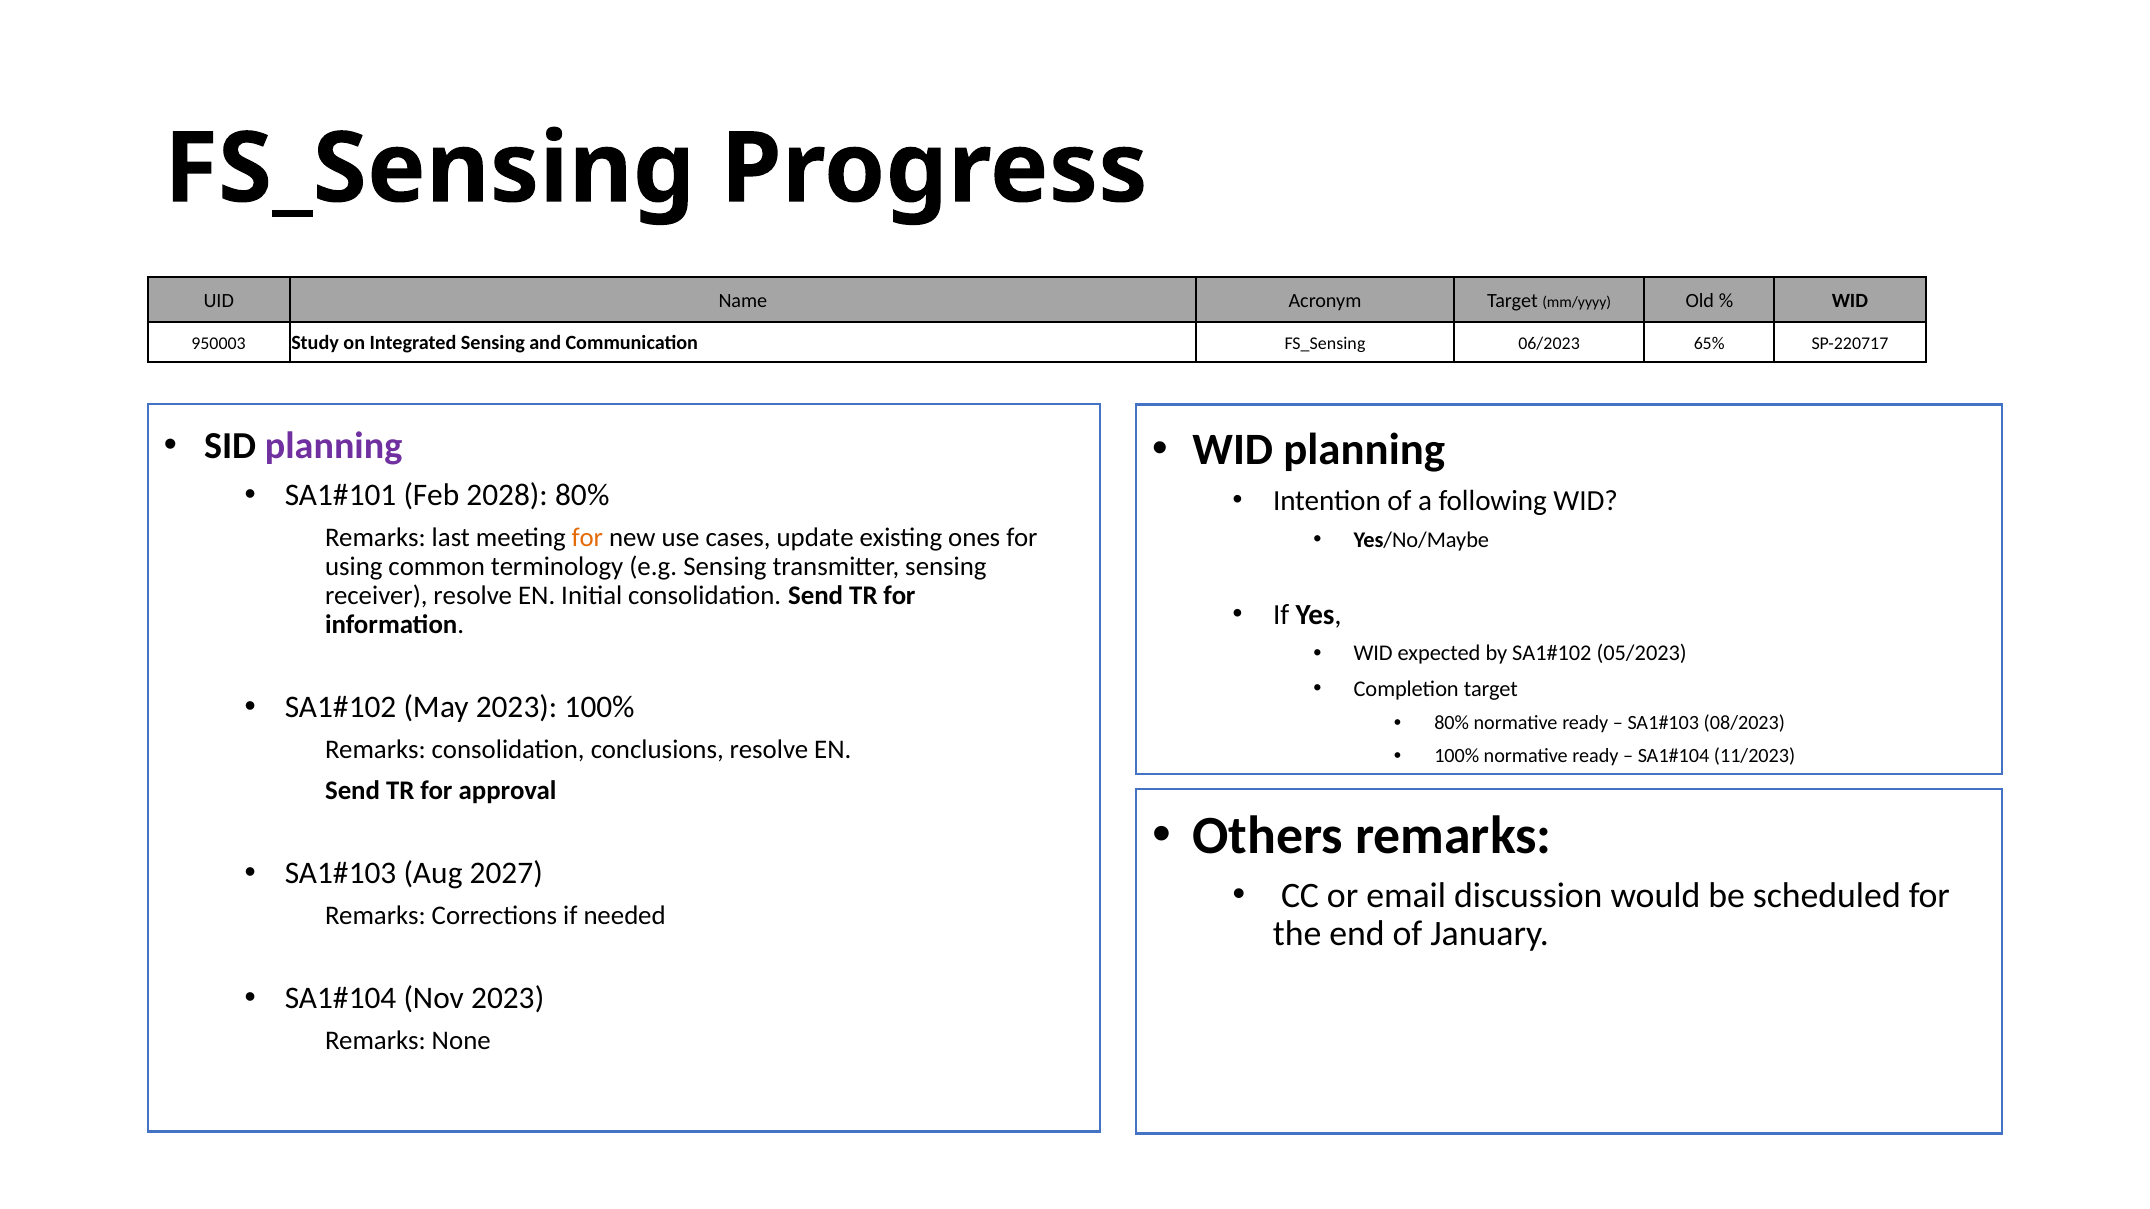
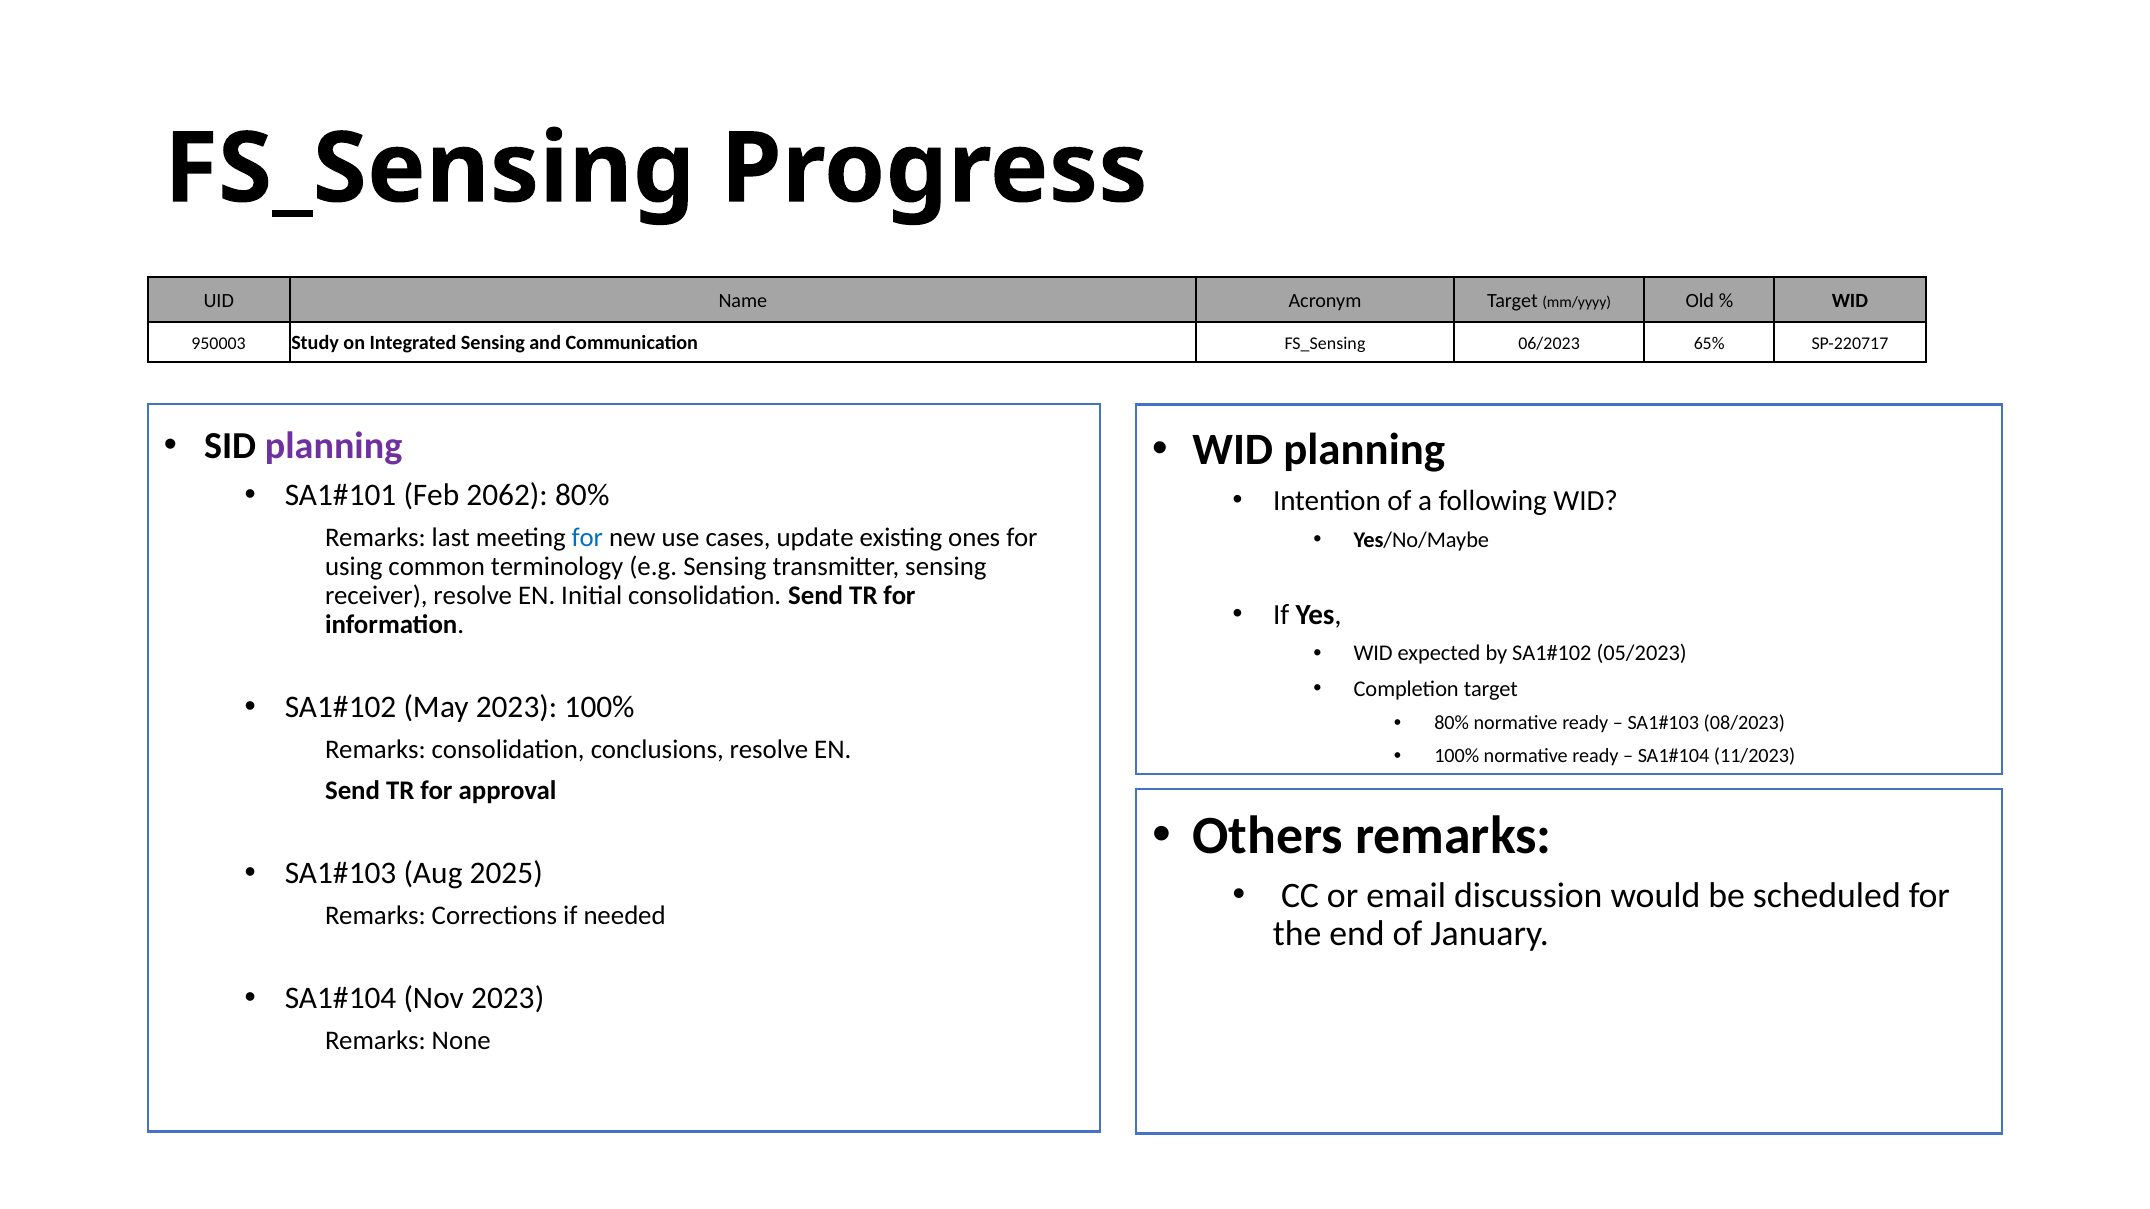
2028: 2028 -> 2062 (507, 495)
for colour: orange -> blue (587, 538)
2027: 2027 -> 2025 (506, 873)
